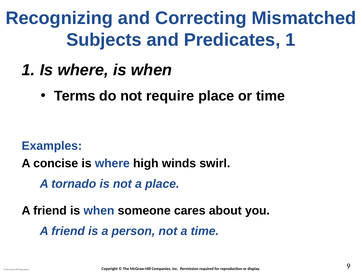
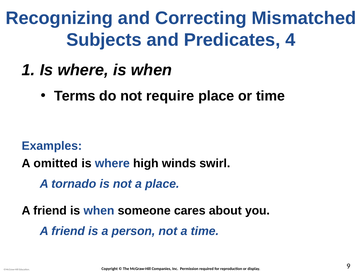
Predicates 1: 1 -> 4 (290, 40)
concise: concise -> omitted (56, 163)
